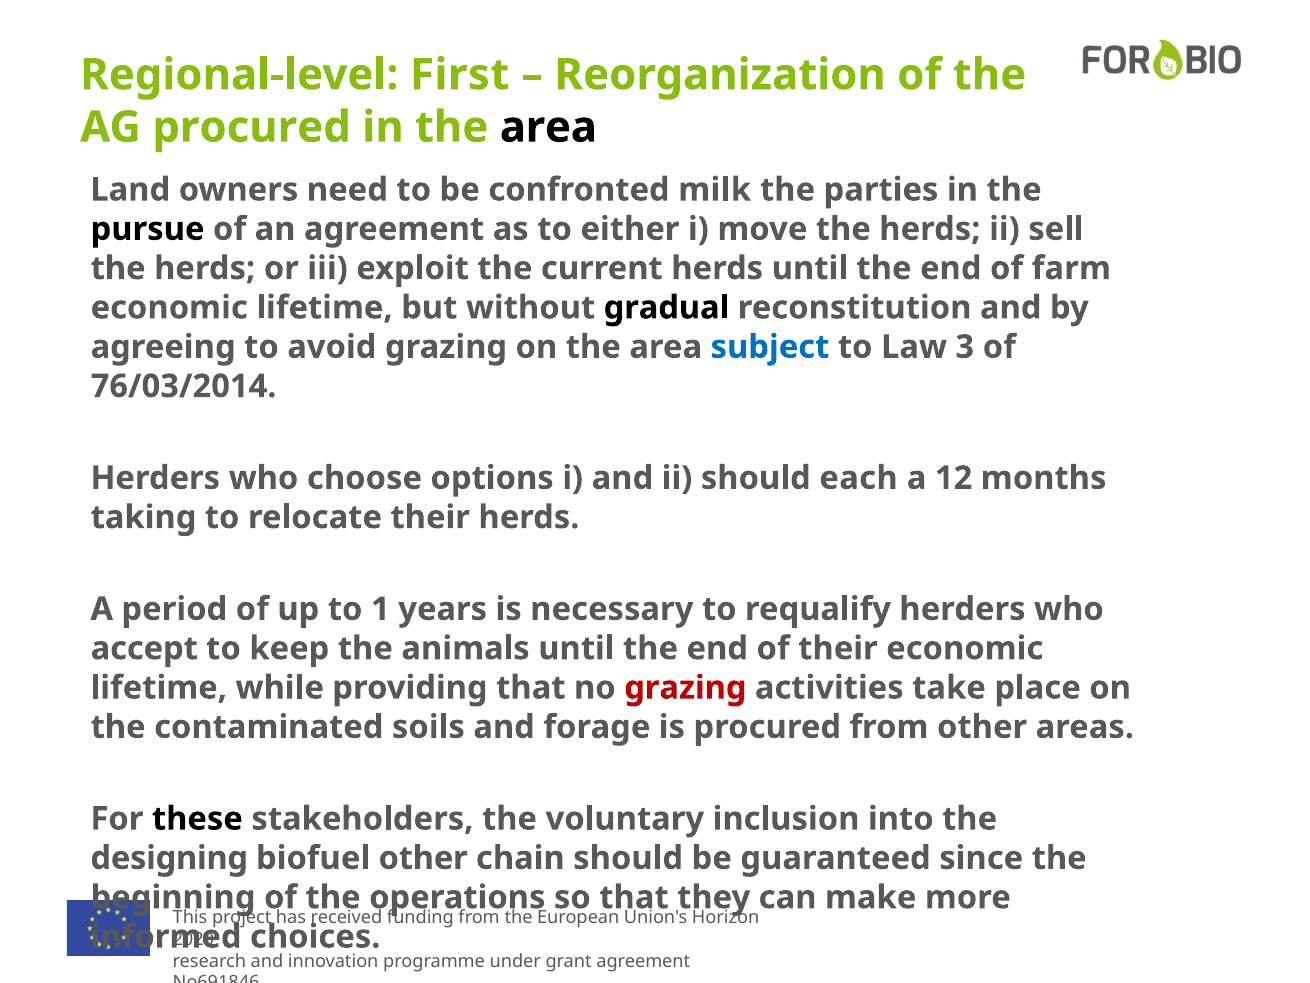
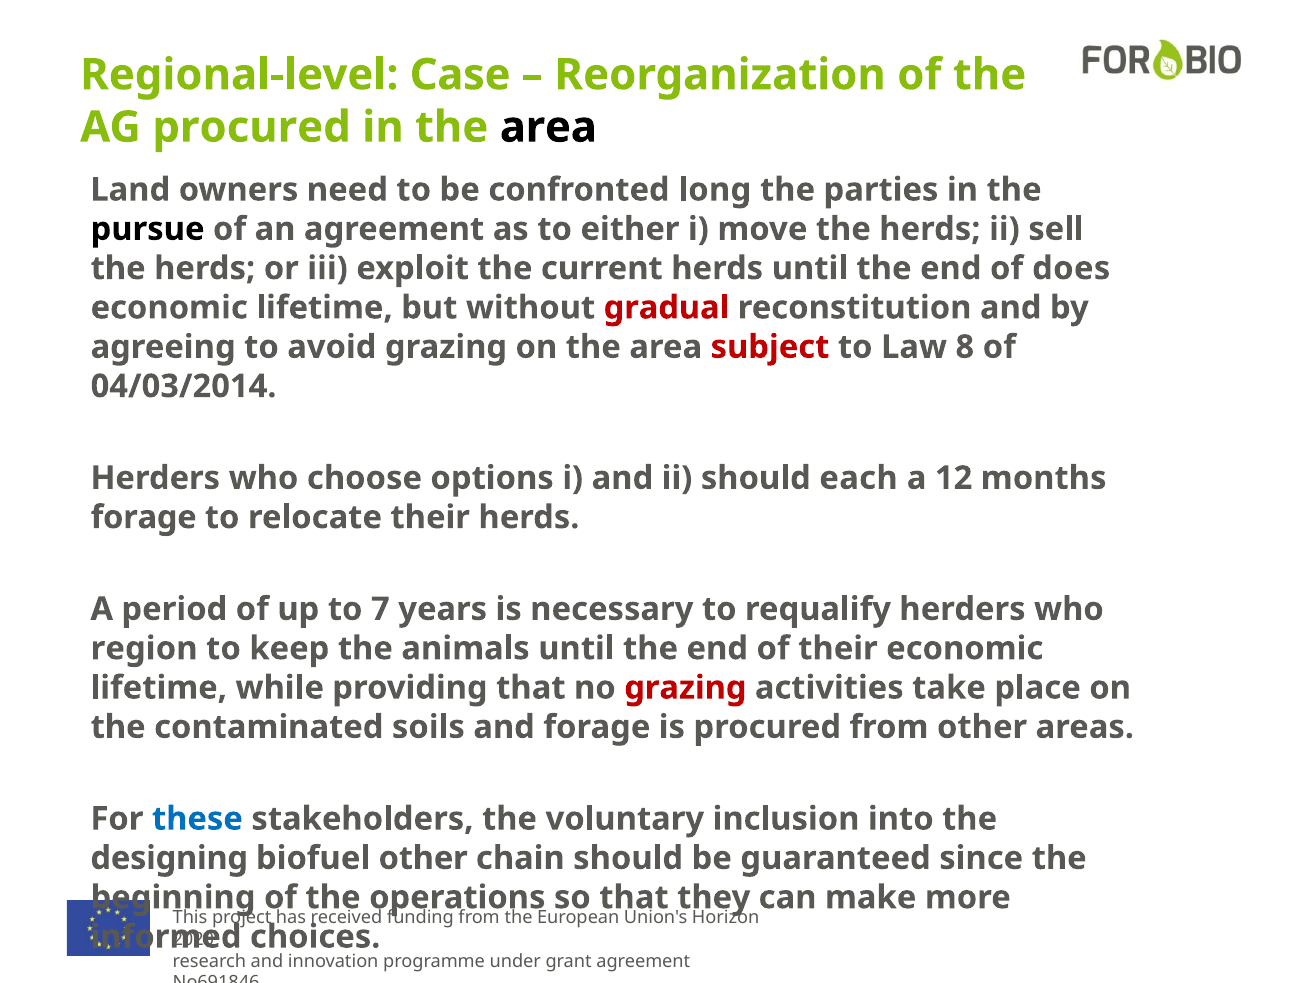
First: First -> Case (460, 75)
milk: milk -> long (715, 190)
farm: farm -> does (1071, 268)
gradual colour: black -> red (666, 308)
subject colour: blue -> red (770, 347)
3: 3 -> 8 (965, 347)
76/03/2014: 76/03/2014 -> 04/03/2014 (184, 386)
taking: taking -> forage (144, 517)
1: 1 -> 7 (380, 609)
accept: accept -> region (144, 648)
these colour: black -> blue (197, 818)
